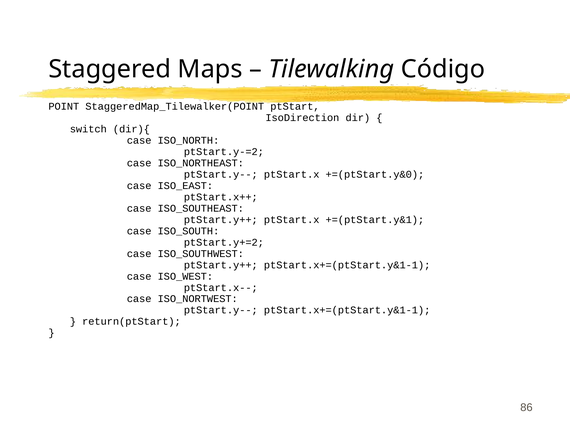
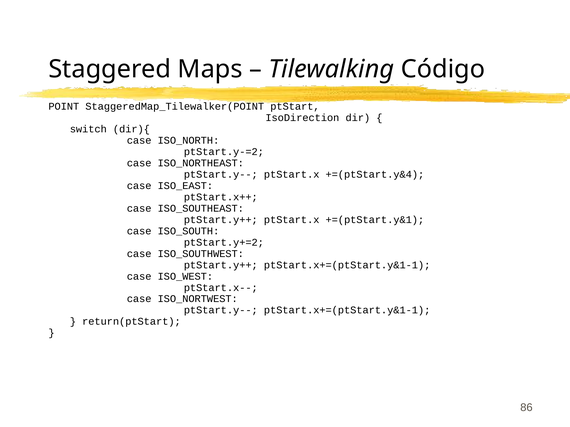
+=(ptStart.y&0: +=(ptStart.y&0 -> +=(ptStart.y&4 (375, 175)
